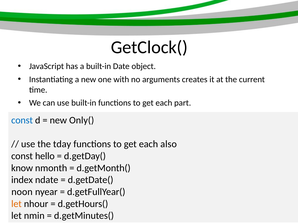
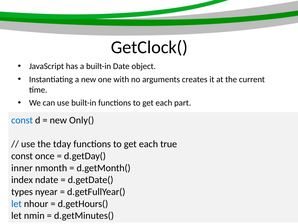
also: also -> true (169, 144)
hello: hello -> once (45, 156)
know: know -> inner (22, 168)
noon: noon -> types (22, 191)
let colour: orange -> blue (16, 203)
